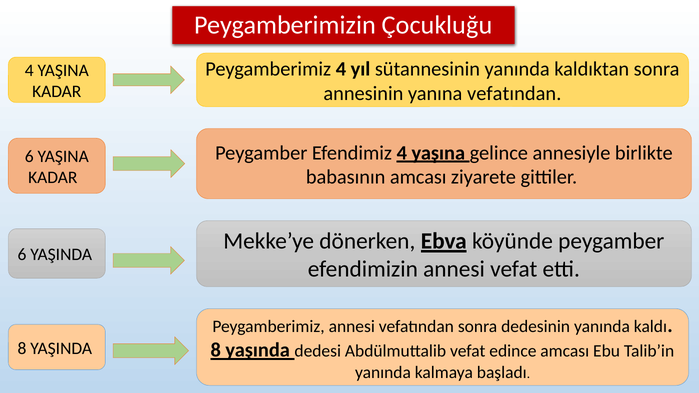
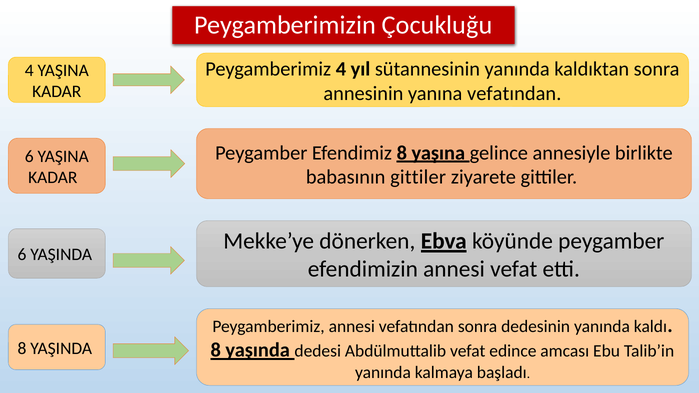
Efendimiz 4: 4 -> 8 (402, 153)
babasının amcası: amcası -> gittiler (418, 177)
